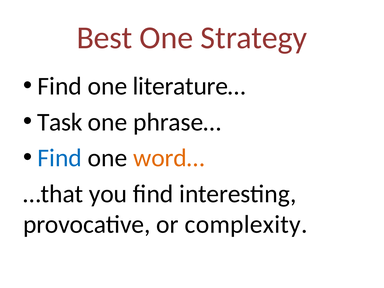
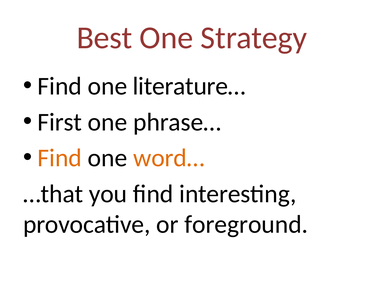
Task: Task -> First (60, 122)
Find colour: blue -> orange (60, 158)
complexity: complexity -> foreground (246, 225)
